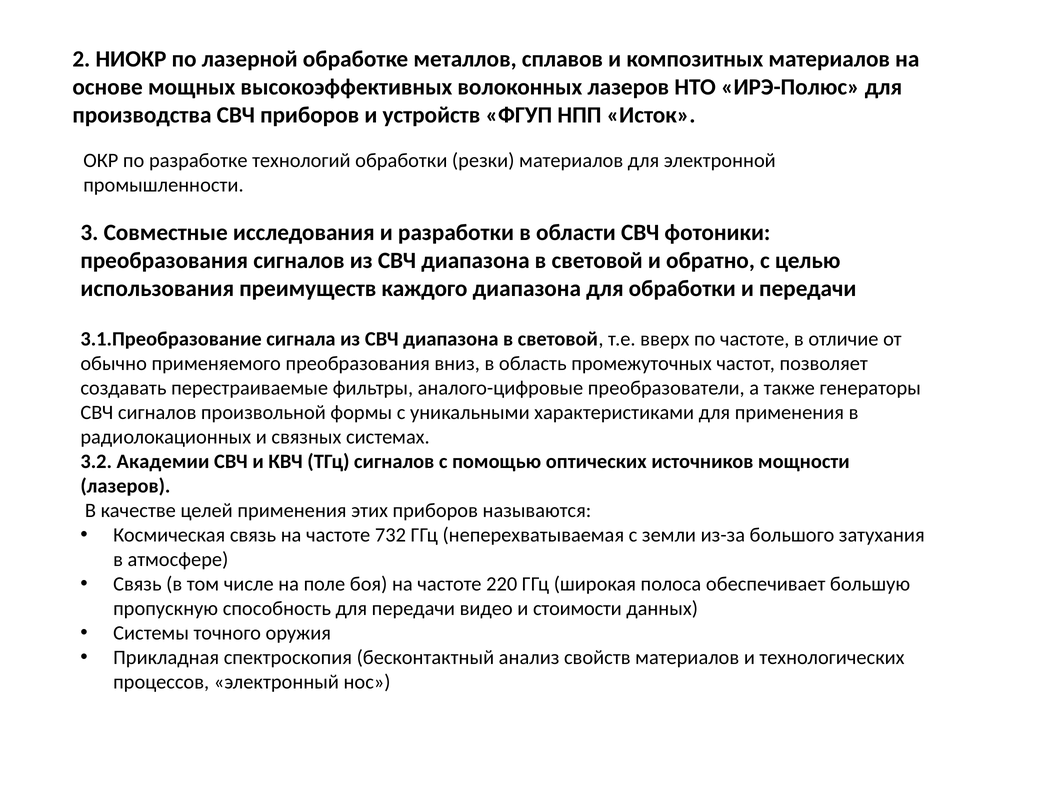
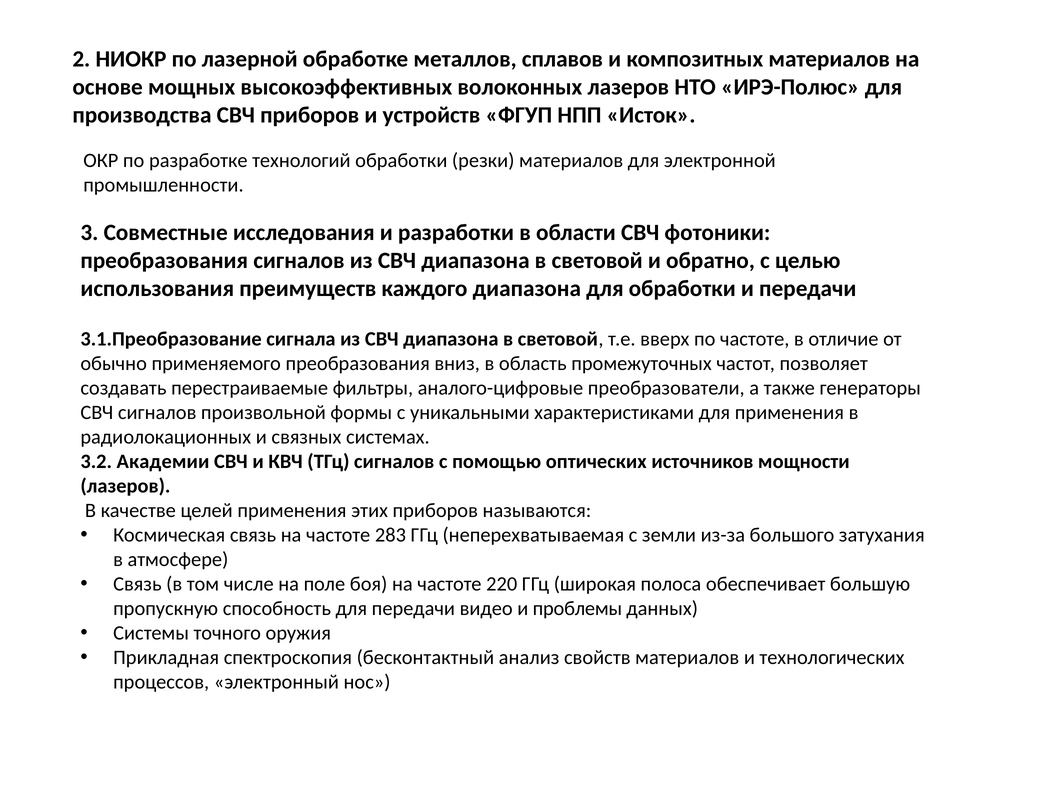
732: 732 -> 283 (390, 535)
стоимости: стоимости -> проблемы (577, 608)
